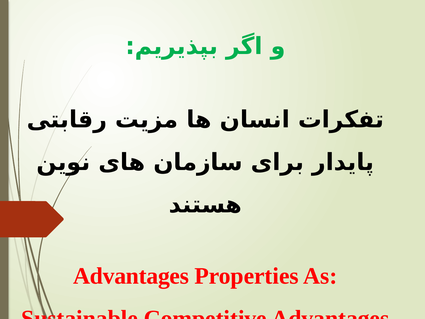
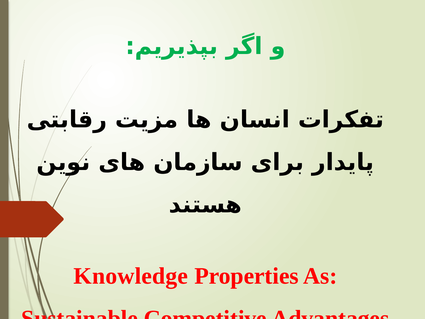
Advantages: Advantages -> Knowledge (131, 276)
